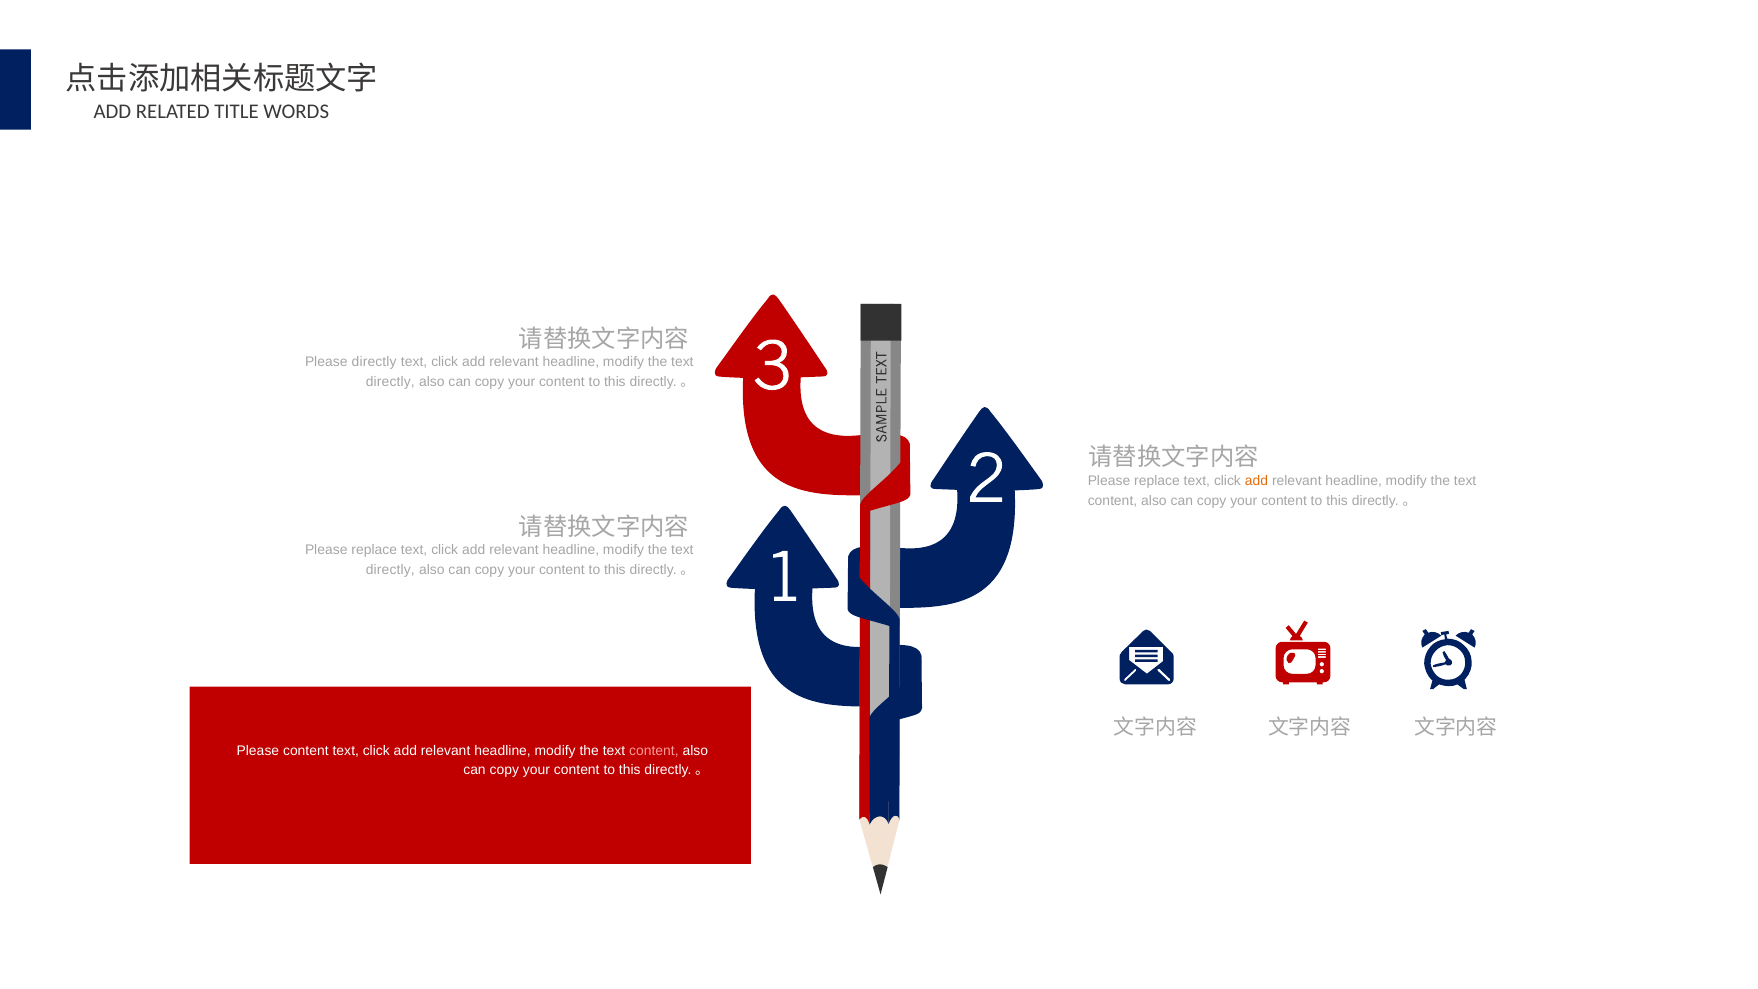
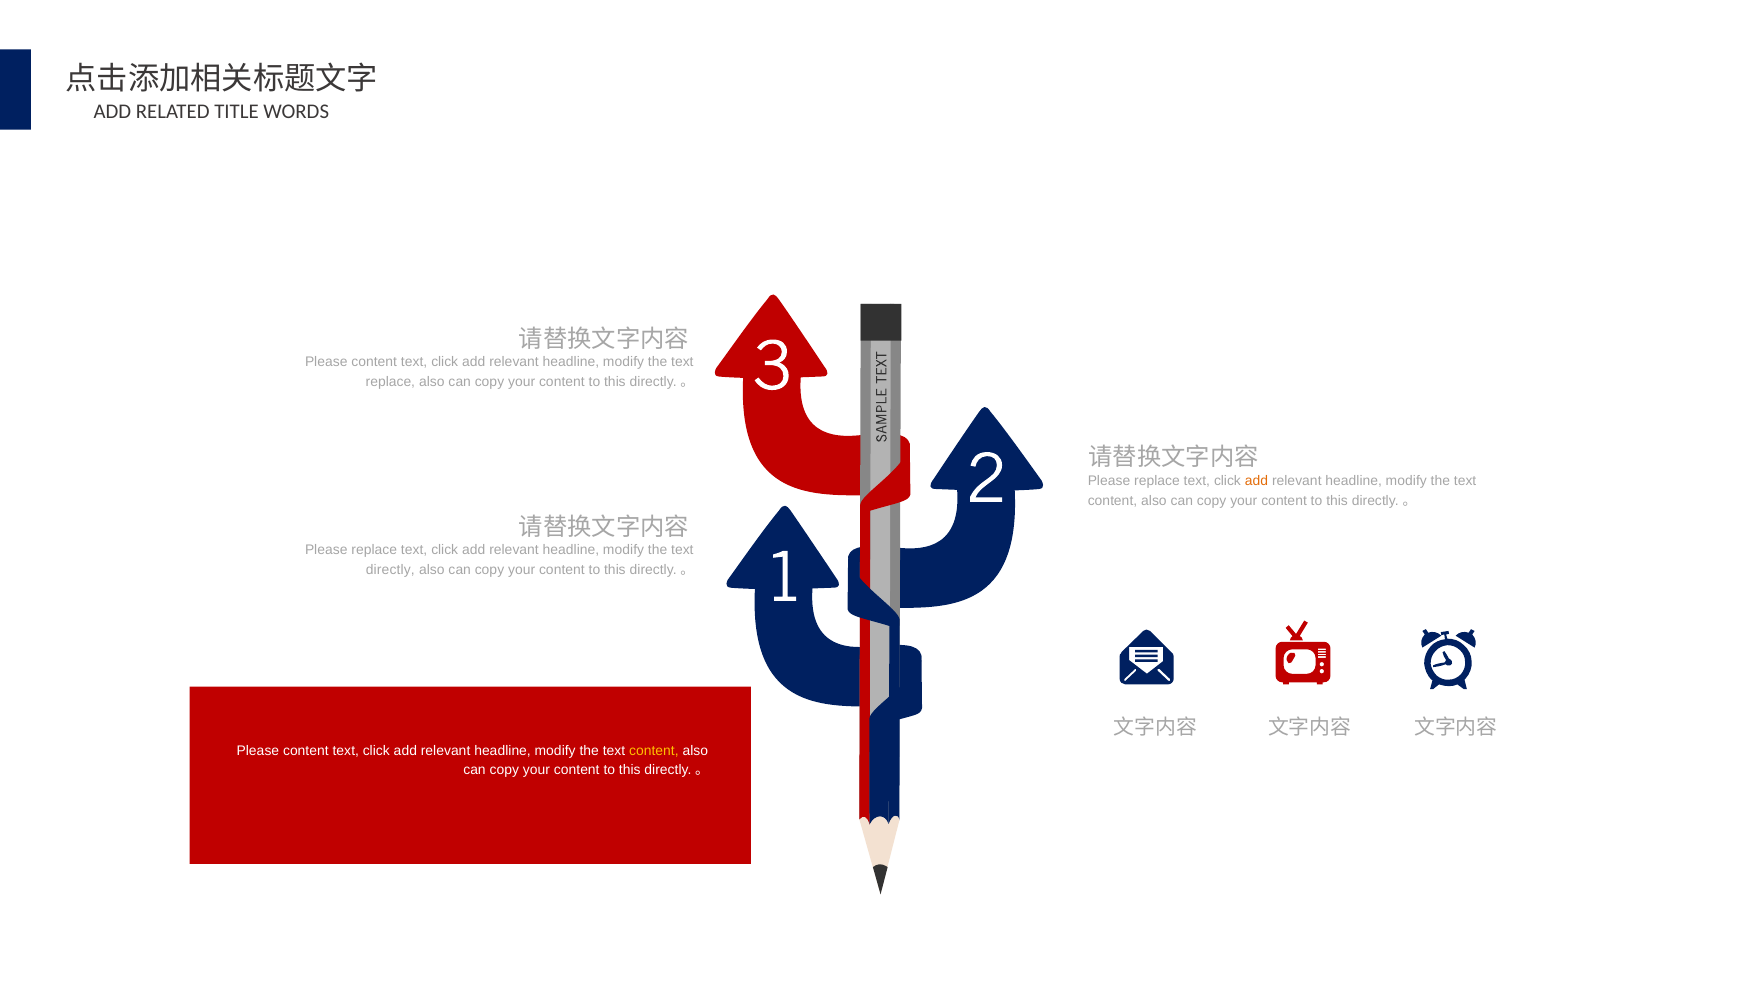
directly: directly -> content (374, 362)
directly: directly -> replace (390, 382)
content colour: pink -> yellow (654, 750)
